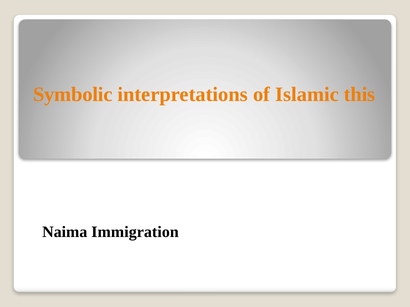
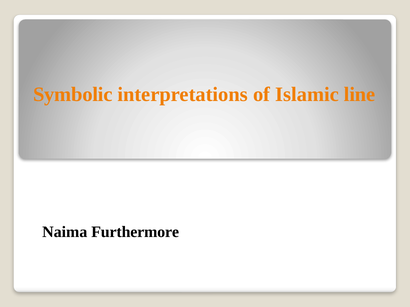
this: this -> line (360, 95)
Immigration: Immigration -> Furthermore (135, 232)
